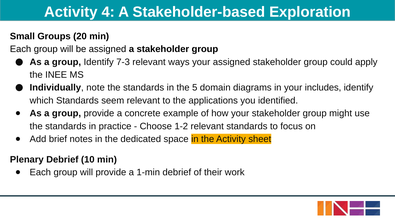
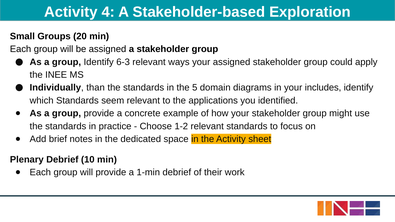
7-3: 7-3 -> 6-3 (123, 62)
note: note -> than (96, 88)
